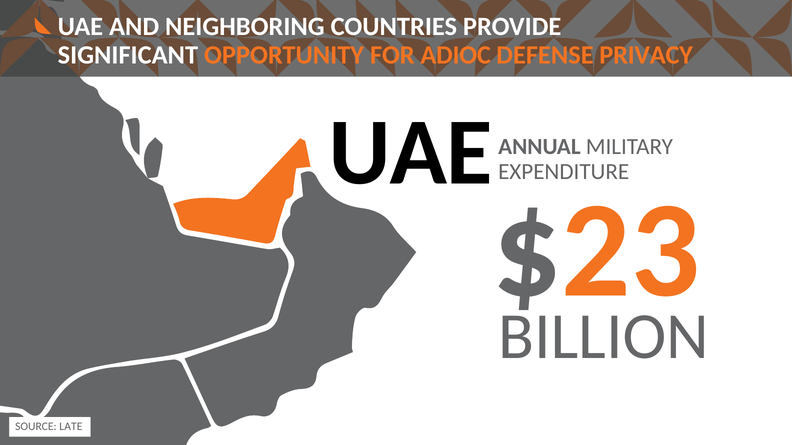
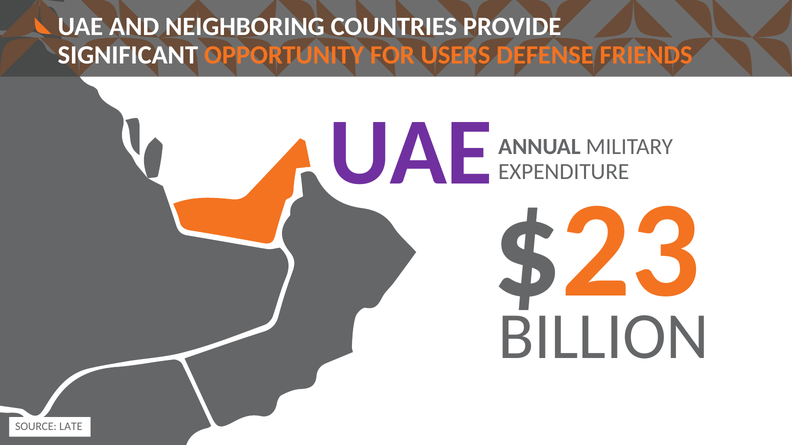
ADIOC: ADIOC -> USERS (456, 55)
PRIVACY: PRIVACY -> FRIENDS (646, 55)
UAE colour: black -> purple (411, 153)
